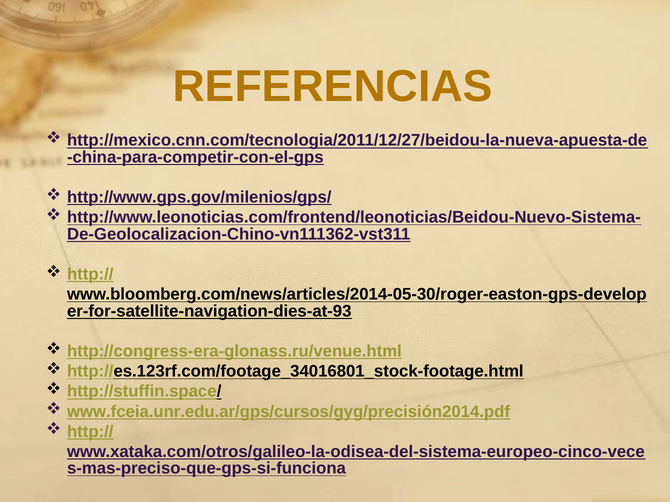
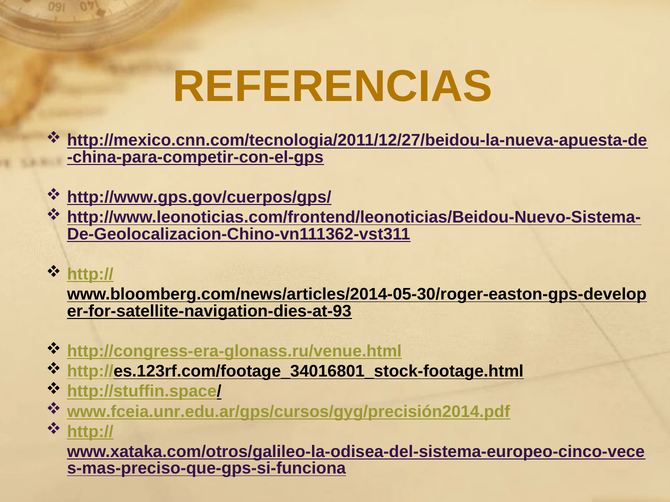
http://www.gps.gov/milenios/gps/: http://www.gps.gov/milenios/gps/ -> http://www.gps.gov/cuerpos/gps/ (199, 198)
